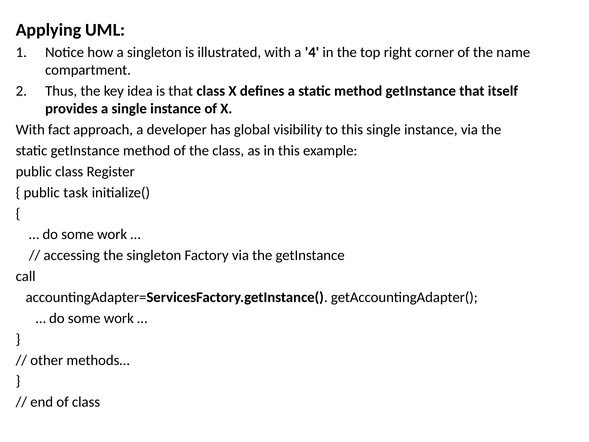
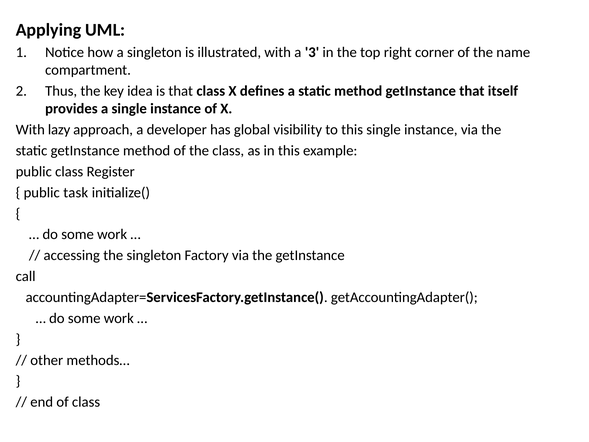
4: 4 -> 3 (312, 52)
fact: fact -> lazy (59, 130)
